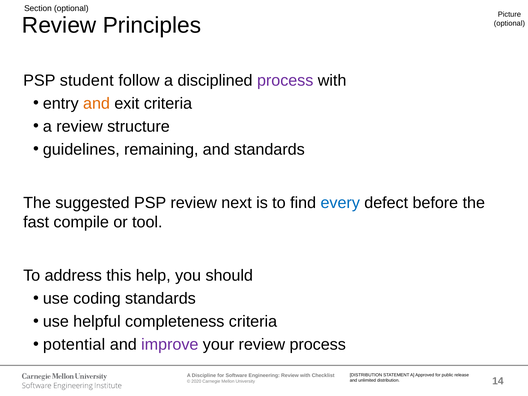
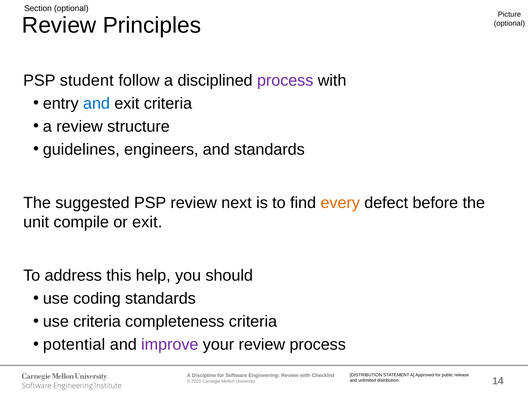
and colour: orange -> blue (97, 103)
remaining: remaining -> engineers (161, 149)
every colour: blue -> orange (340, 203)
fast: fast -> unit (36, 222)
or tool: tool -> exit (147, 222)
use helpful: helpful -> criteria (97, 322)
